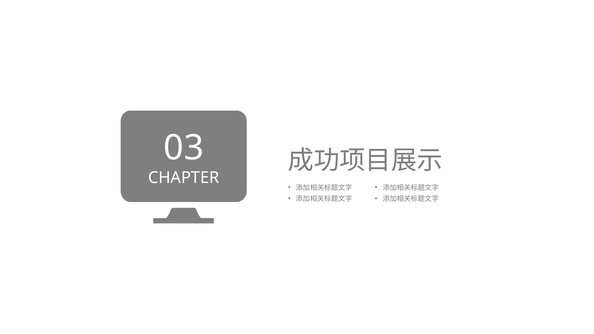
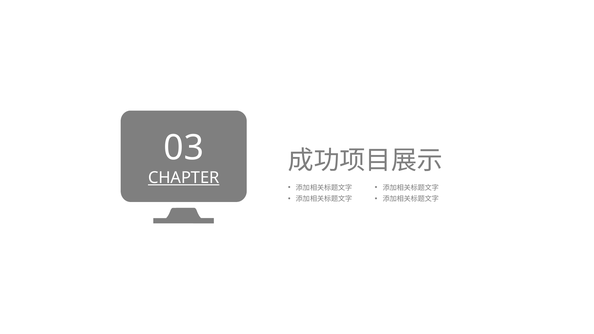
CHAPTER underline: none -> present (184, 178)
